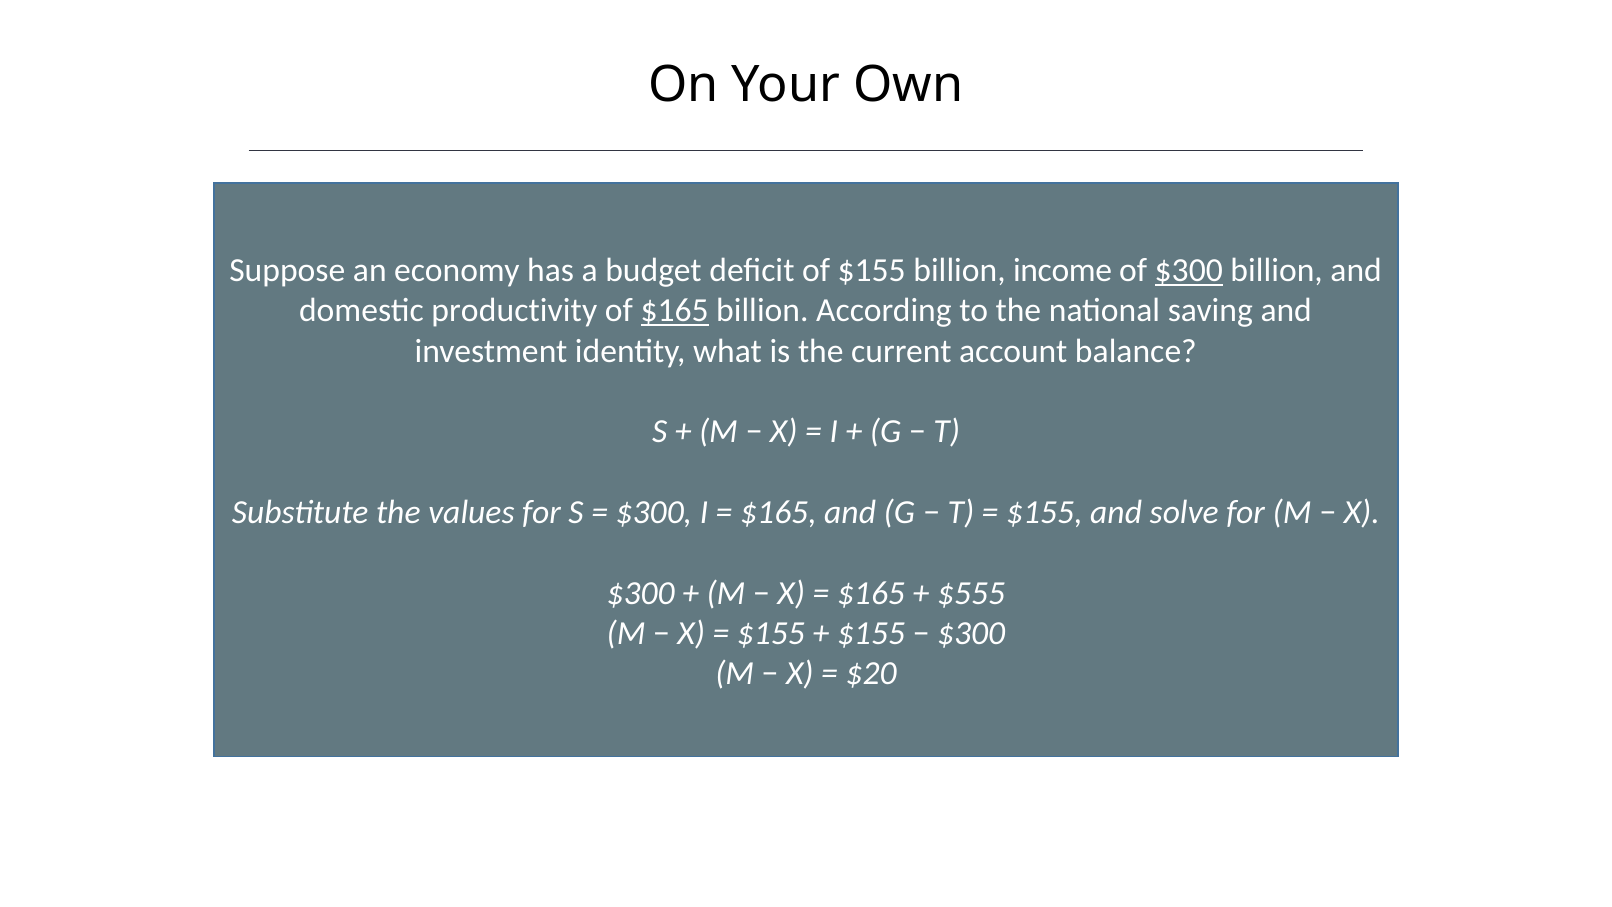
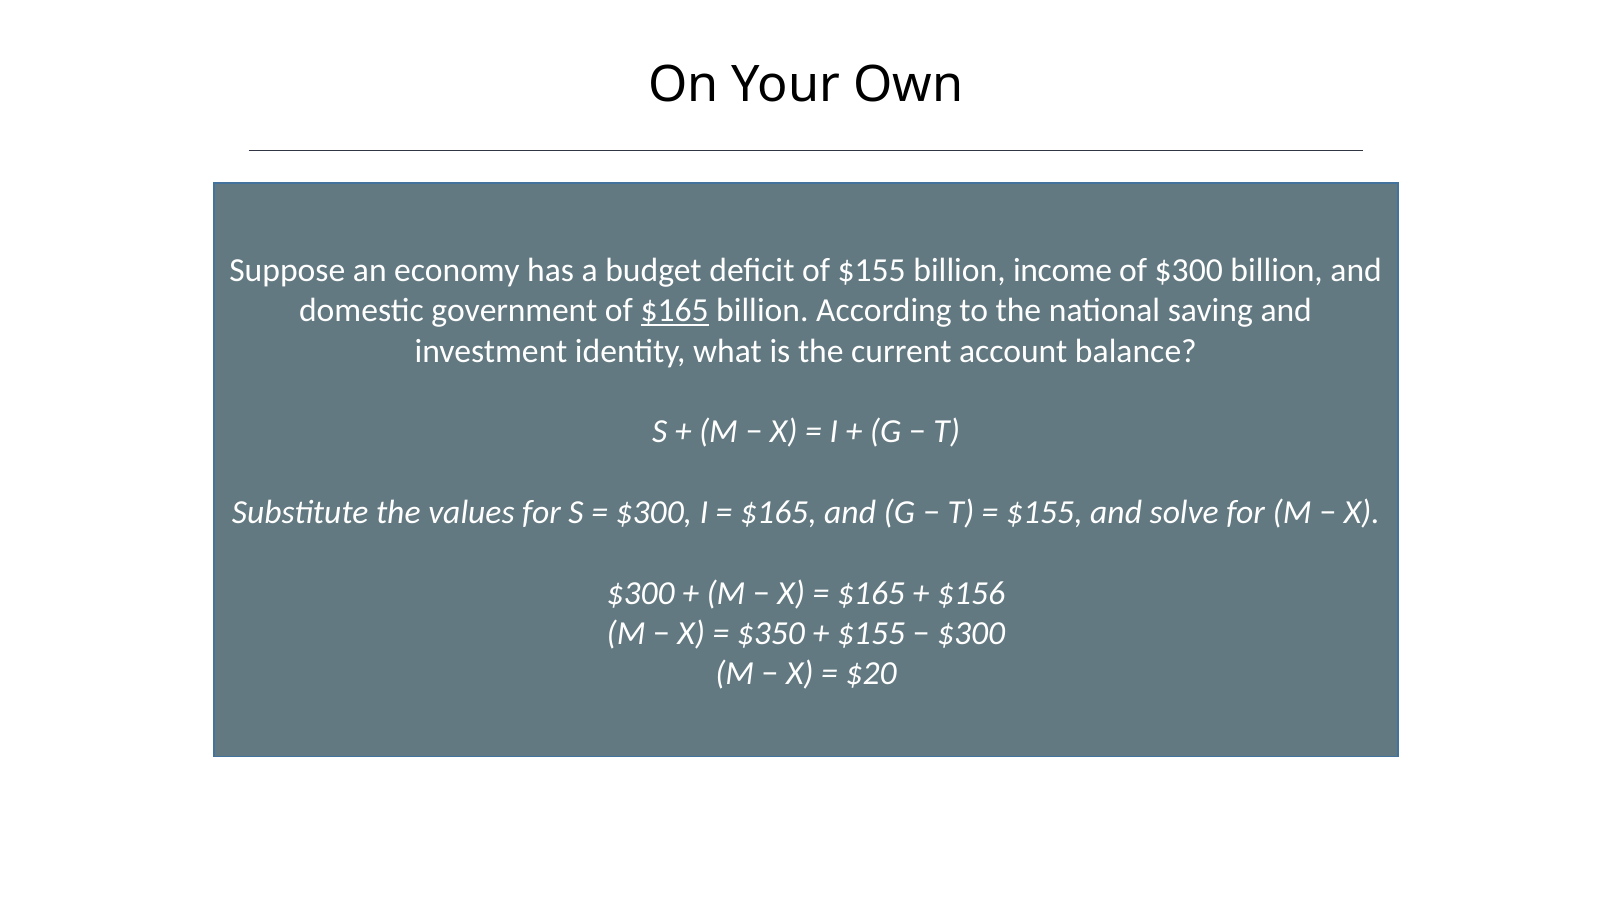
$300 underline: present -> none (1189, 270)
productivity: productivity -> government (514, 311)
$555: $555 -> $156 (971, 593)
$155: $155 -> $350 (771, 633)
